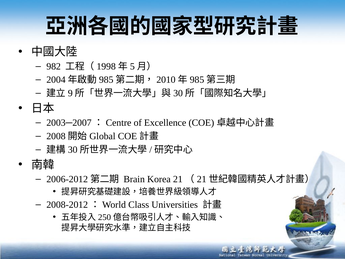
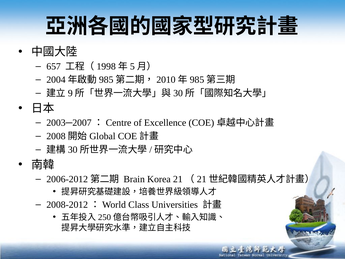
982: 982 -> 657 (54, 66)
